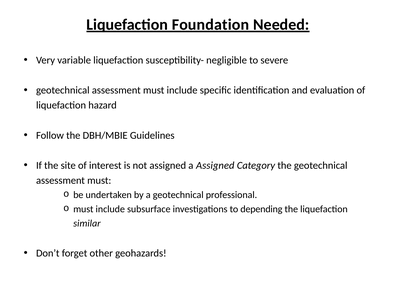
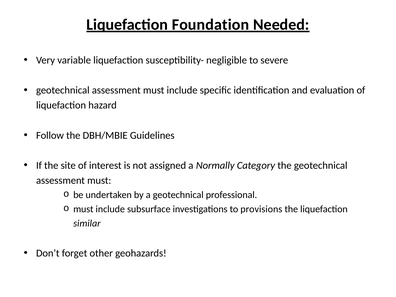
a Assigned: Assigned -> Normally (215, 165)
depending: depending -> provisions (261, 209)
